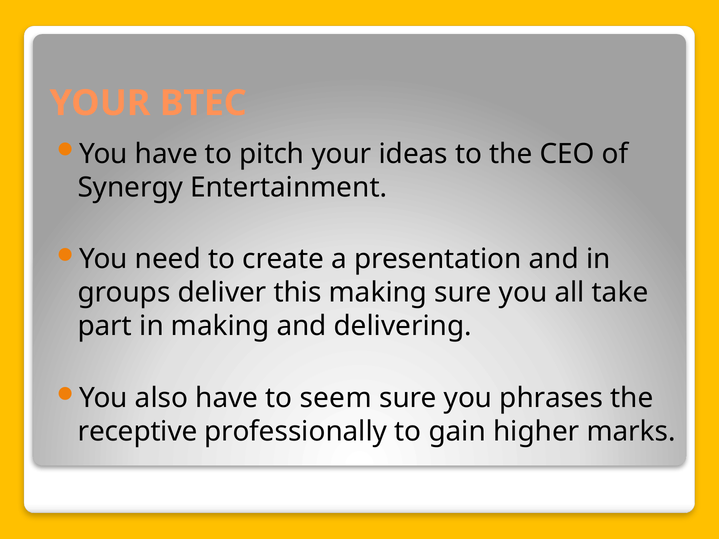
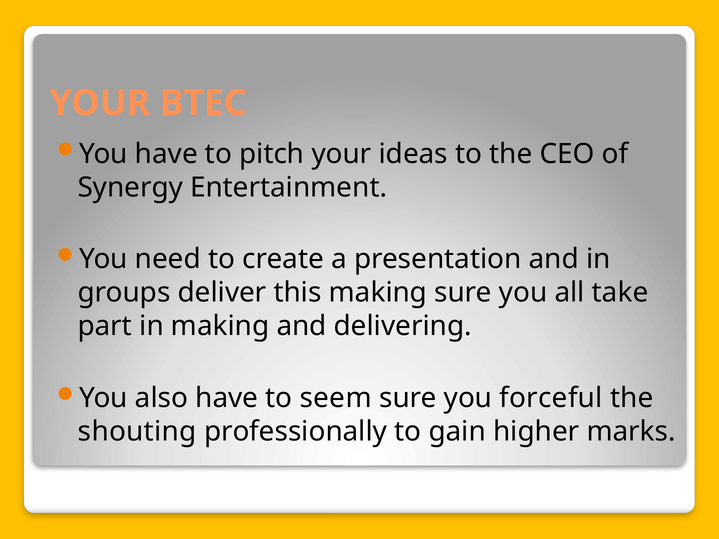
phrases: phrases -> forceful (551, 398)
receptive: receptive -> shouting (137, 432)
